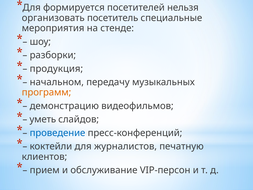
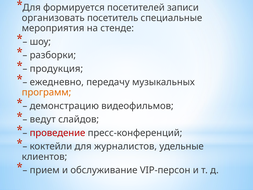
нельзя: нельзя -> записи (183, 8)
начальном: начальном -> ежедневно (57, 82)
уметь: уметь -> ведут (43, 119)
проведение colour: blue -> red (57, 133)
печатную: печатную -> удельные (182, 146)
